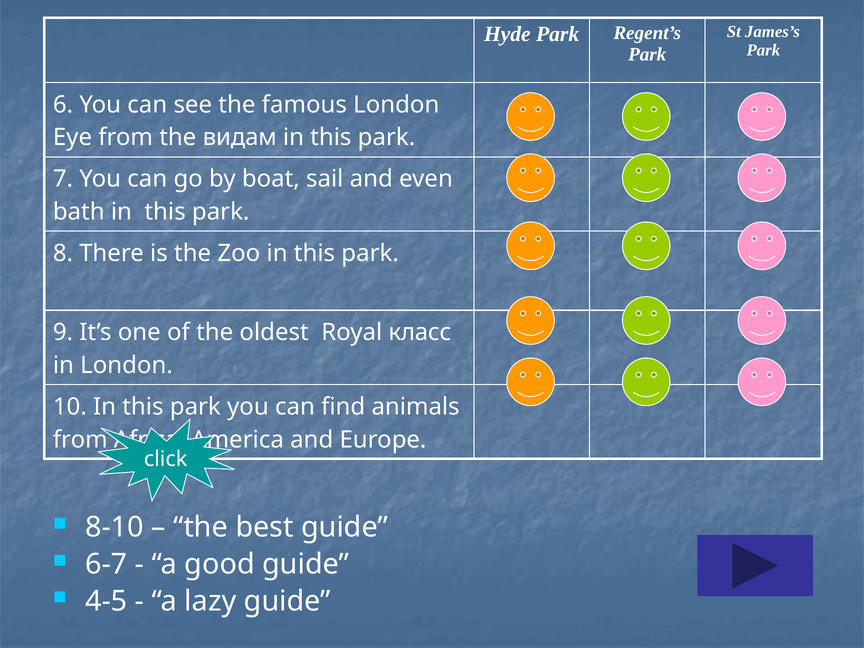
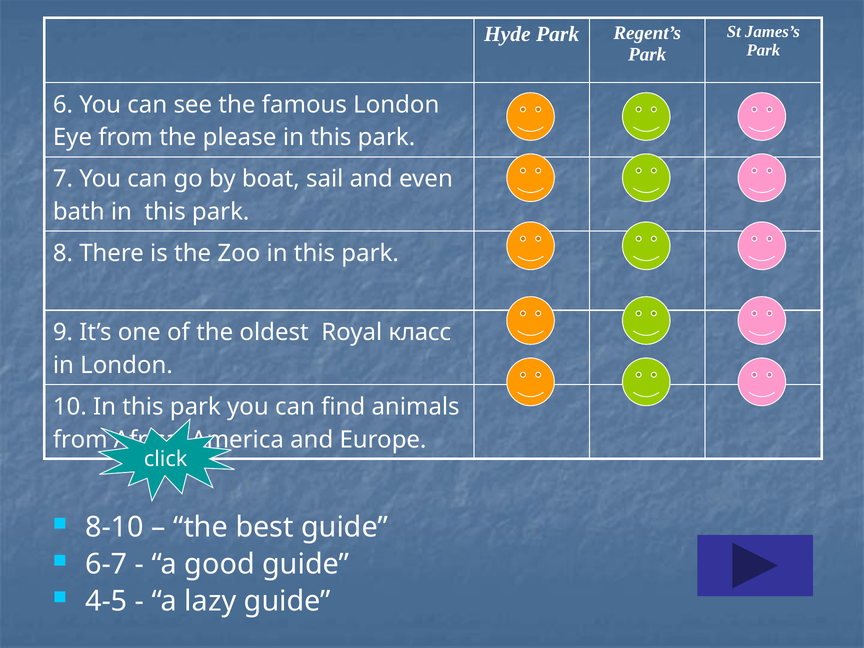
видам: видам -> please (240, 137)
